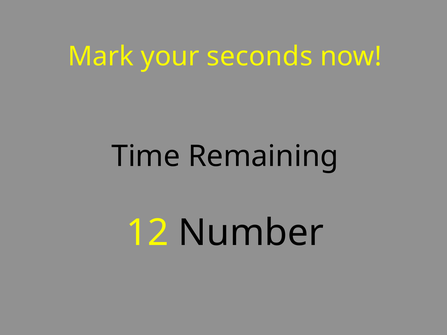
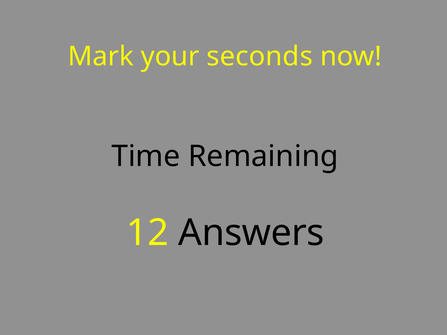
Number: Number -> Answers (251, 233)
